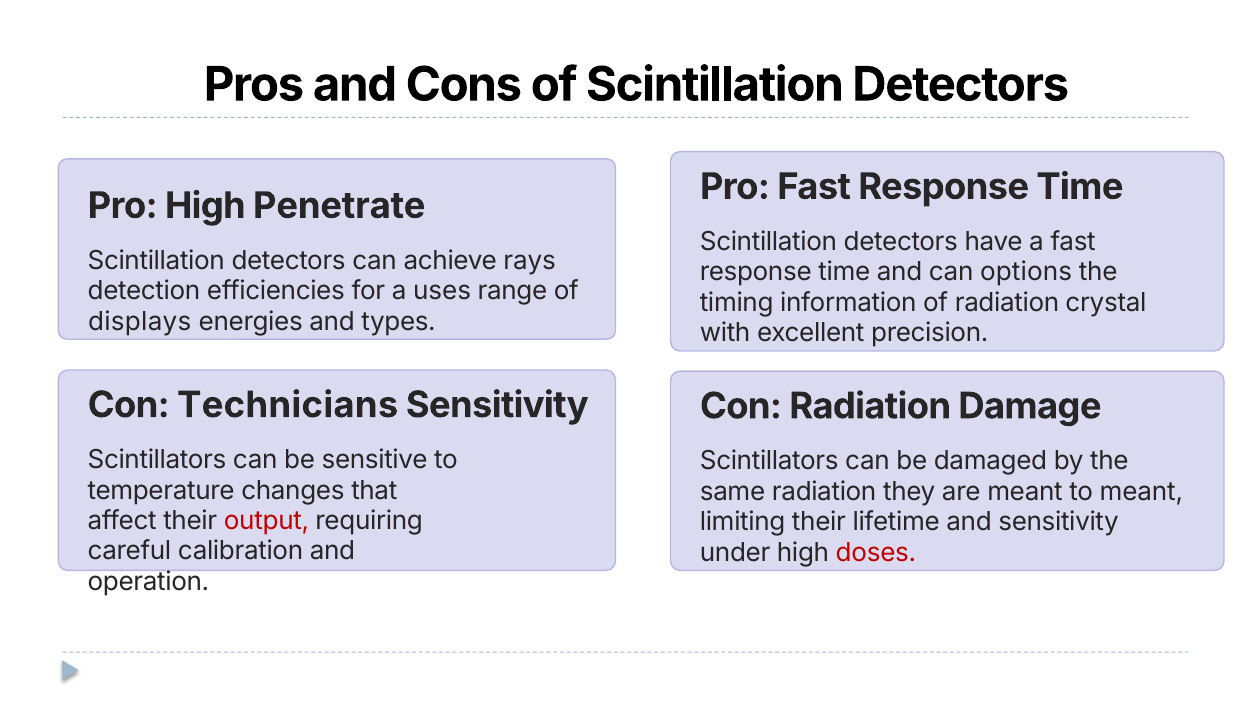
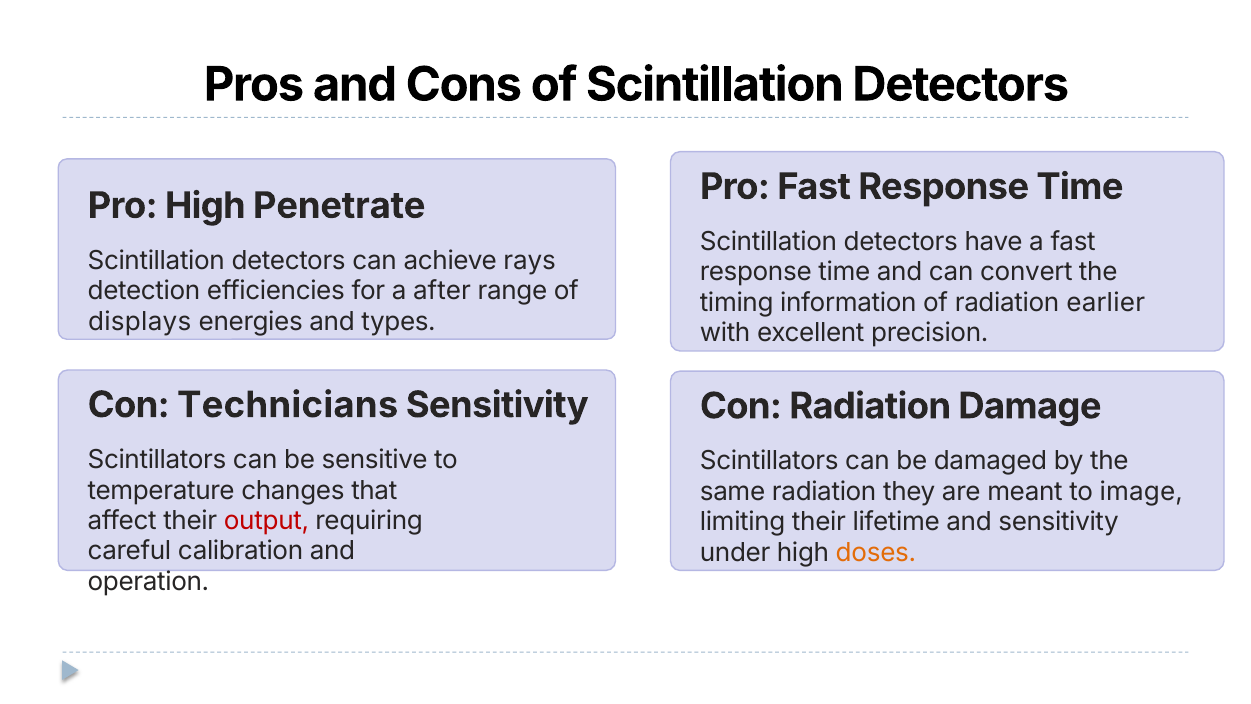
options: options -> convert (1026, 272)
uses: uses -> after (442, 291)
crystal: crystal -> earlier (1106, 302)
to meant: meant -> image (1141, 491)
doses colour: red -> orange (876, 552)
